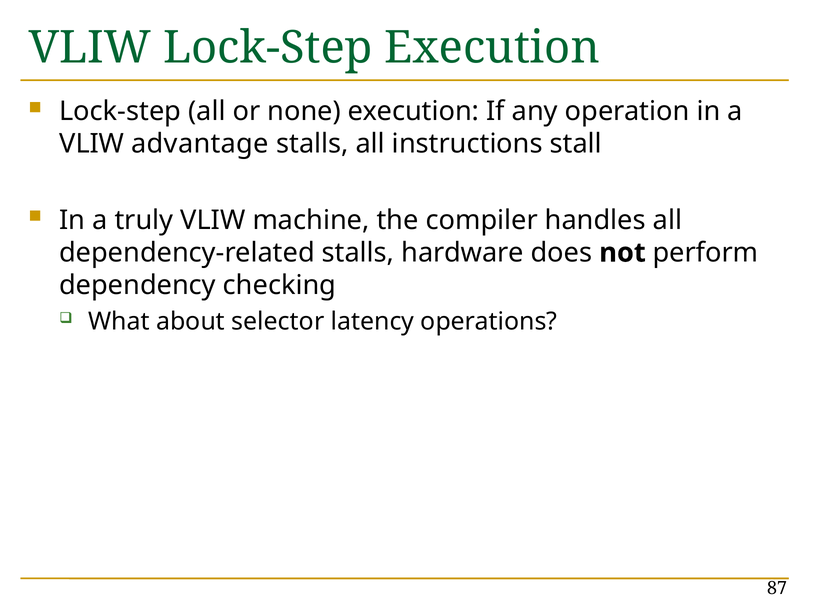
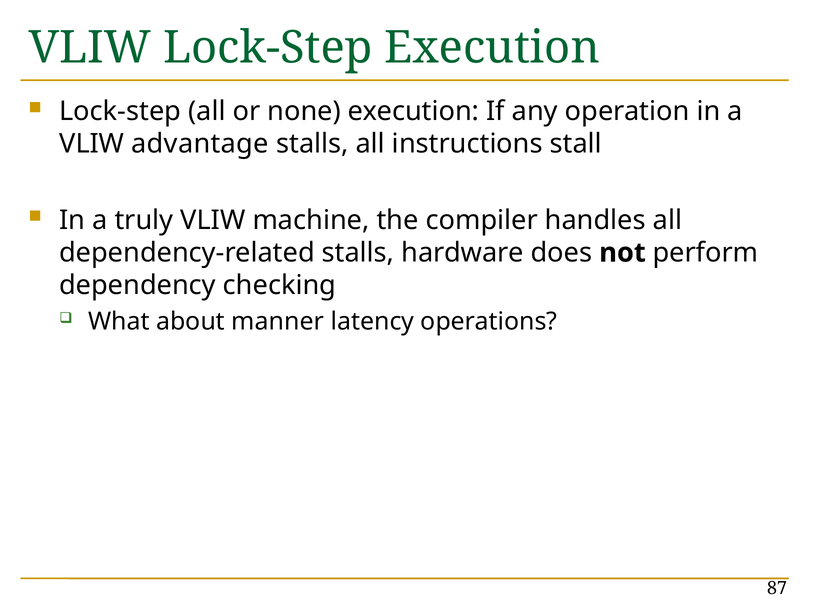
selector: selector -> manner (278, 321)
